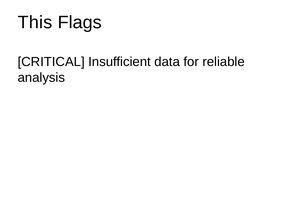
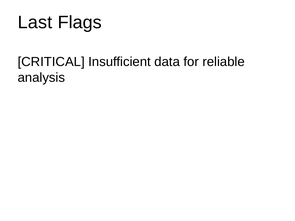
This: This -> Last (35, 22)
